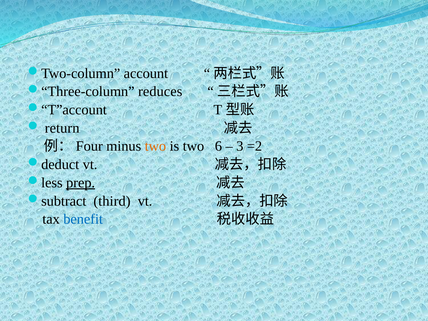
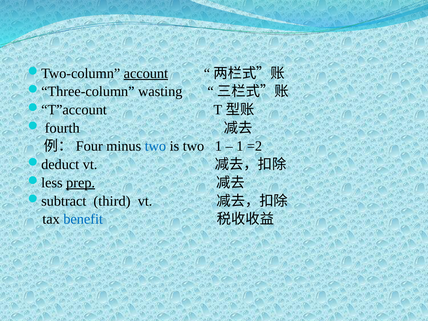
account underline: none -> present (146, 73)
reduces: reduces -> wasting (160, 92)
return: return -> fourth (62, 128)
two colour: orange -> blue (155, 146)
two 6: 6 -> 1 (218, 146)
3: 3 -> 1 (240, 146)
